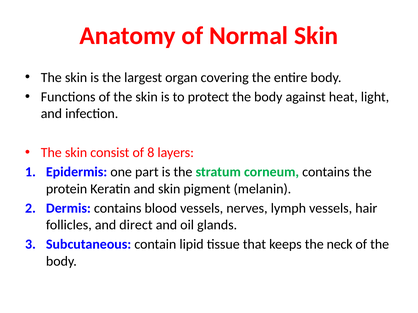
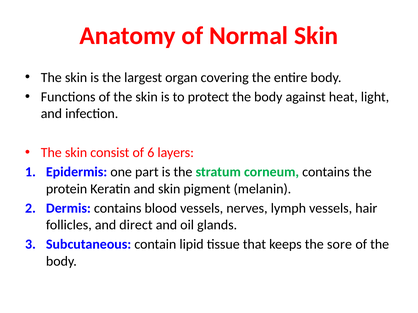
8: 8 -> 6 (151, 153)
neck: neck -> sore (339, 245)
